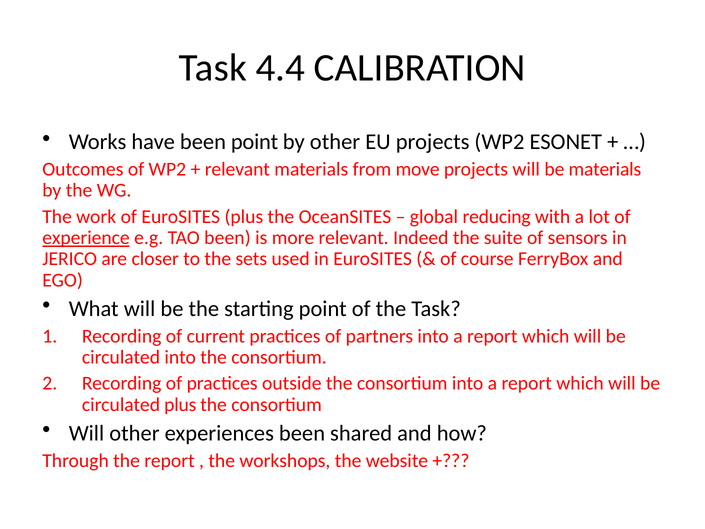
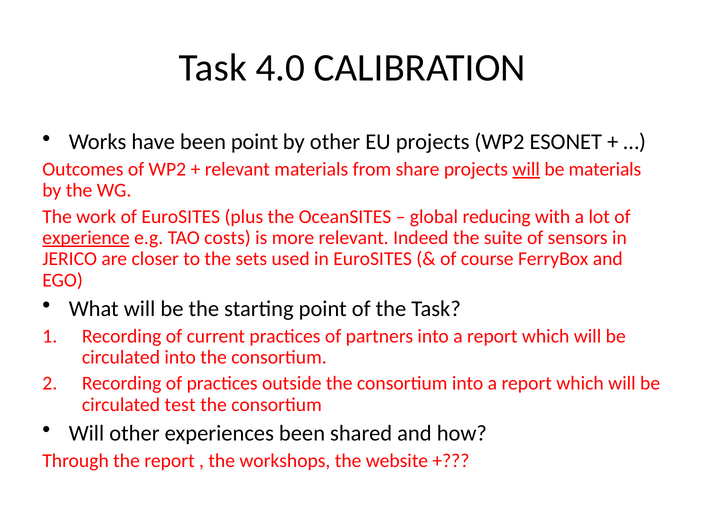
4.4: 4.4 -> 4.0 (280, 68)
move: move -> share (418, 169)
will underline: none -> present (526, 169)
TAO been: been -> costs (228, 238)
circulated plus: plus -> test (180, 404)
